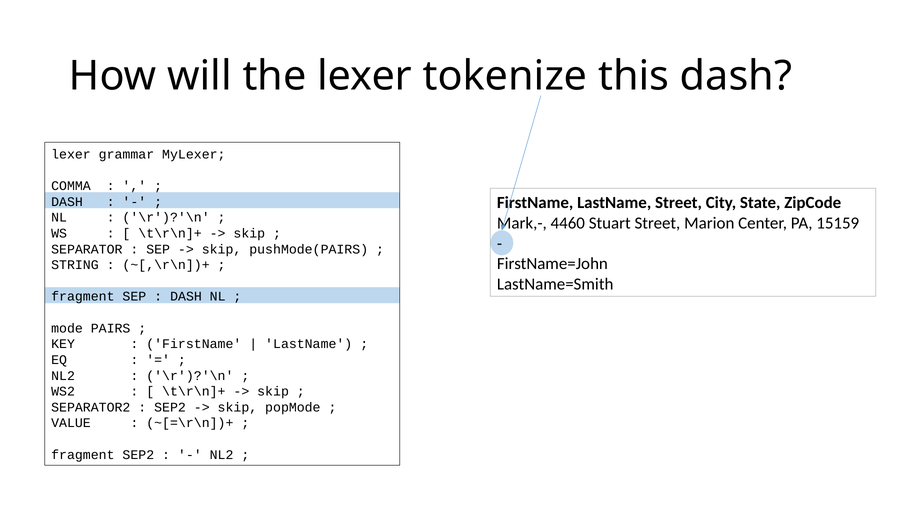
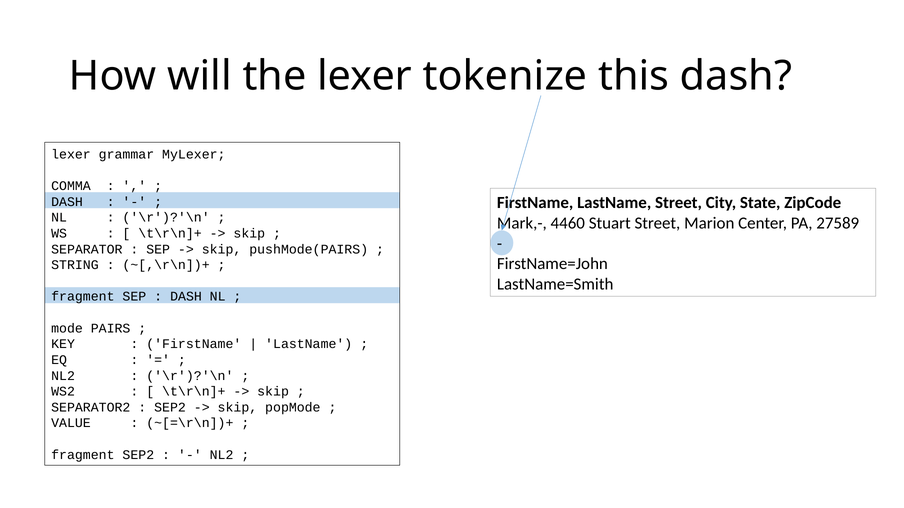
15159: 15159 -> 27589 (838, 223)
